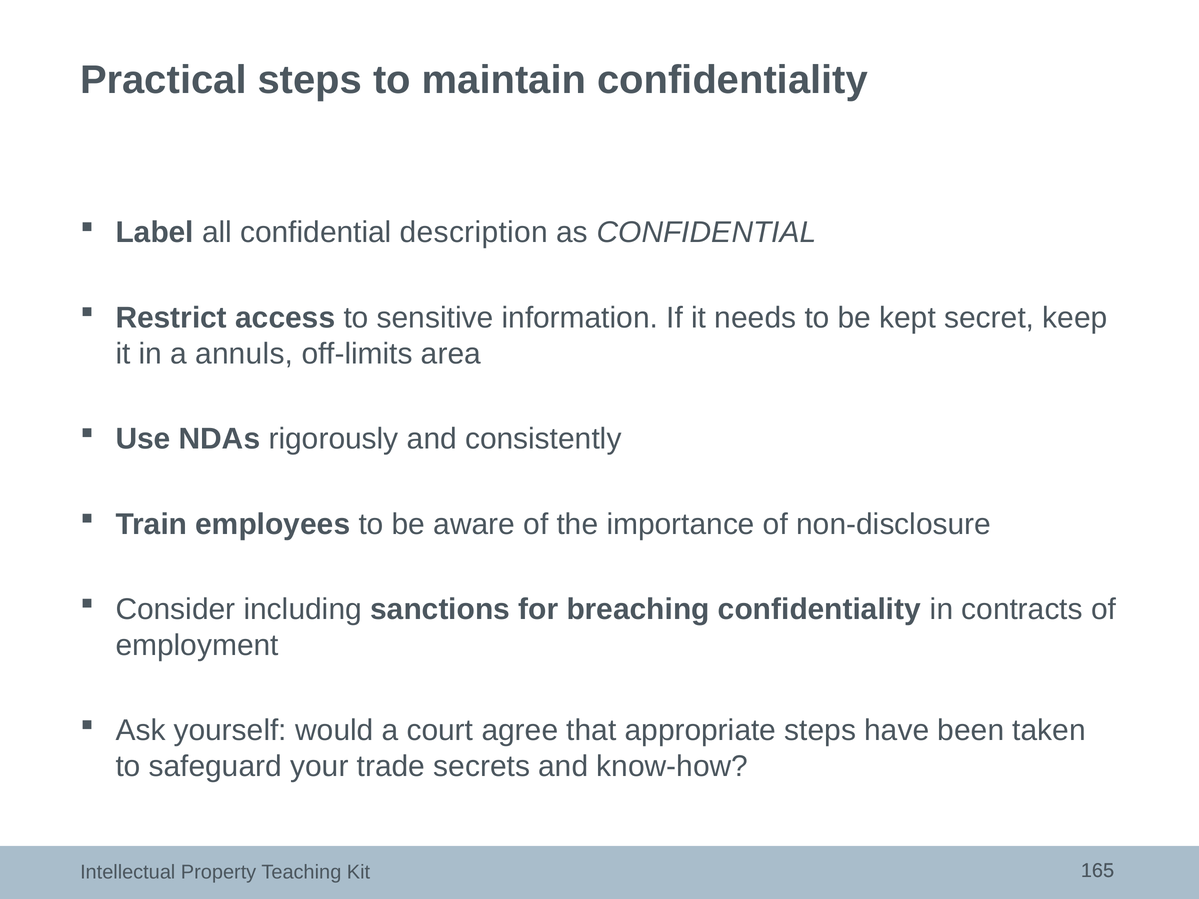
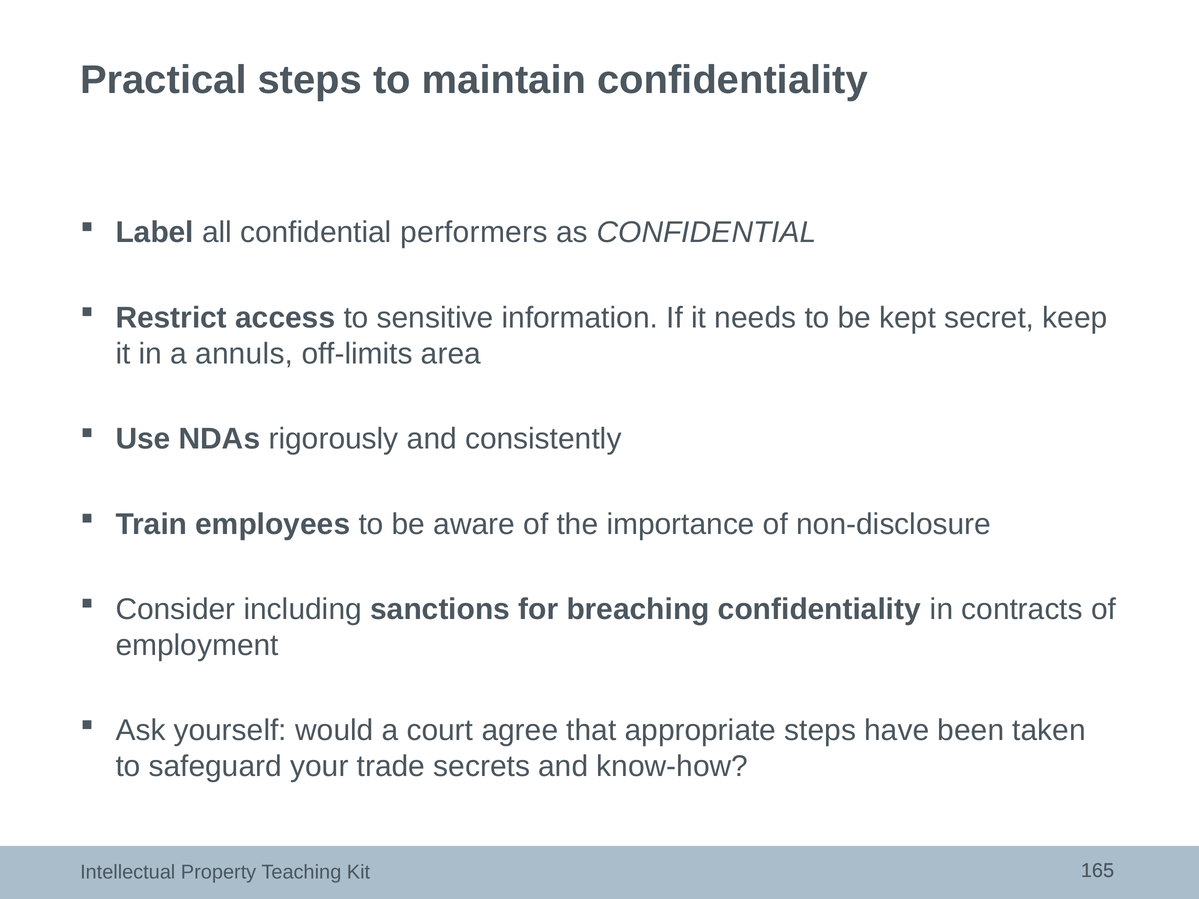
description: description -> performers (474, 233)
